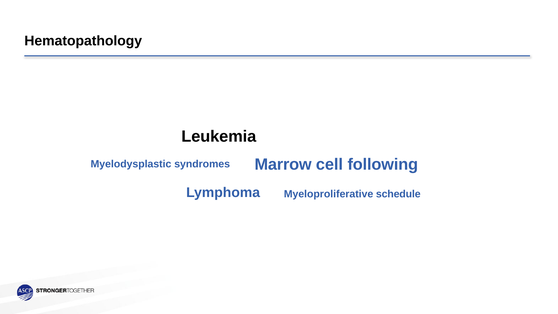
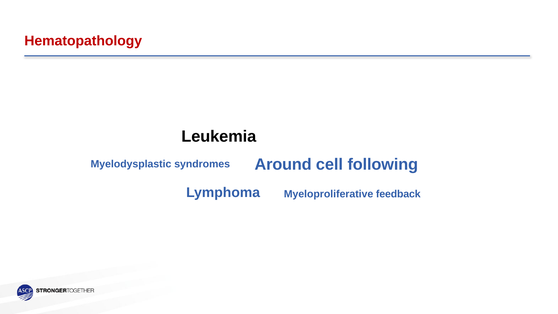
Hematopathology colour: black -> red (83, 41)
Marrow: Marrow -> Around (283, 164)
schedule: schedule -> feedback (398, 194)
